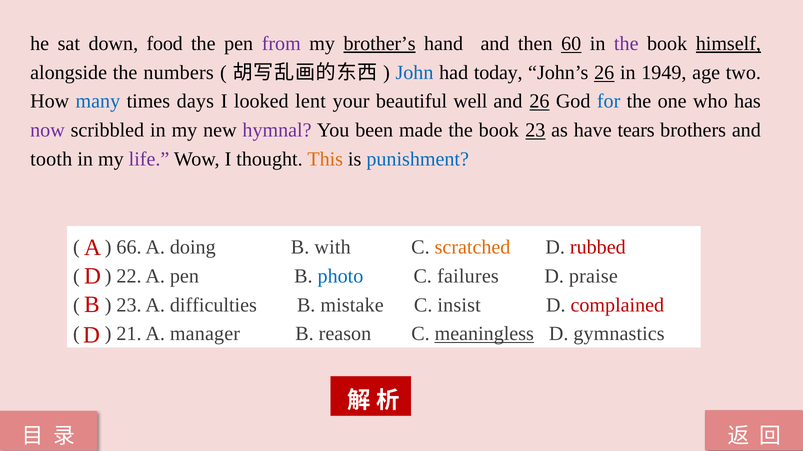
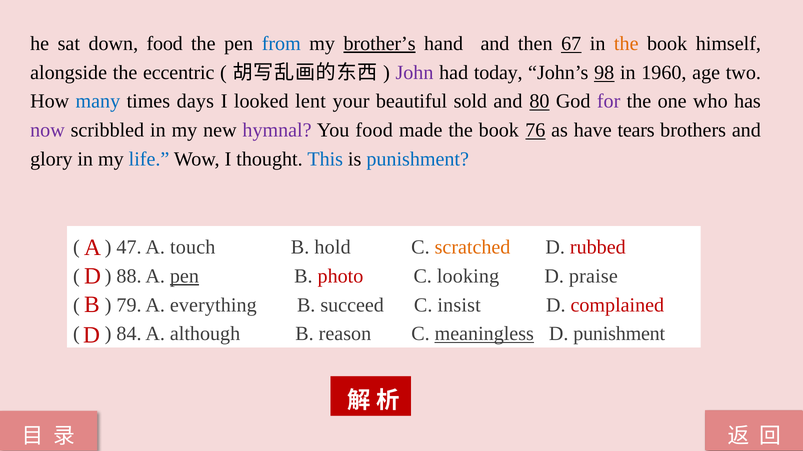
from colour: purple -> blue (281, 44)
60: 60 -> 67 (571, 44)
the colour: purple -> orange (626, 44)
himself underline: present -> none (728, 44)
numbers: numbers -> eccentric (179, 73)
John colour: blue -> purple (414, 73)
John’s 26: 26 -> 98 (604, 73)
1949: 1949 -> 1960 (664, 73)
well: well -> sold (470, 101)
and 26: 26 -> 80 (539, 101)
for colour: blue -> purple (609, 101)
You been: been -> food (374, 130)
book 23: 23 -> 76 (535, 130)
tooth: tooth -> glory (51, 159)
life colour: purple -> blue (149, 159)
This colour: orange -> blue (325, 159)
66: 66 -> 47 (129, 248)
doing: doing -> touch (193, 248)
with: with -> hold (333, 248)
22: 22 -> 88 (129, 277)
pen underline: none -> present (184, 277)
photo colour: blue -> red (340, 277)
failures: failures -> looking (468, 277)
23: 23 -> 79 (129, 305)
difficulties: difficulties -> everything (213, 305)
mistake: mistake -> succeed (352, 305)
21: 21 -> 84 (129, 334)
manager: manager -> although (205, 334)
D gymnastics: gymnastics -> punishment (619, 334)
